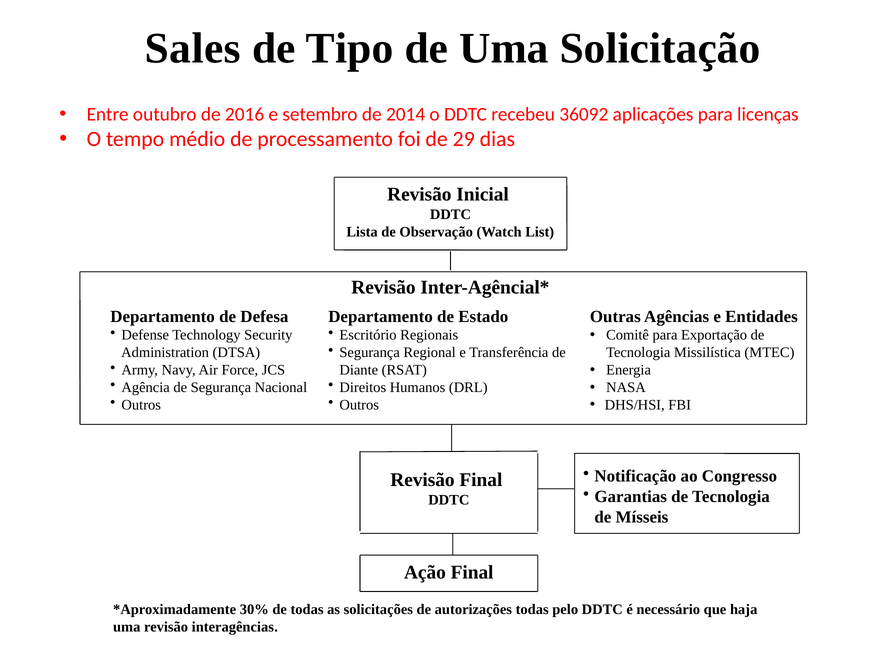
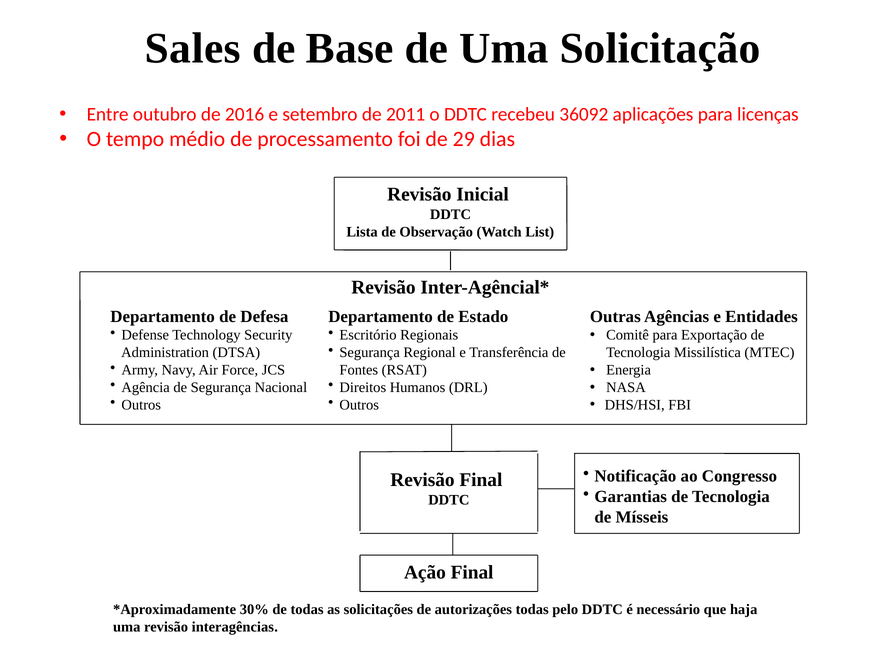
Tipo: Tipo -> Base (350, 48)
2014: 2014 -> 2011 (406, 114)
Diante: Diante -> Fontes (359, 370)
